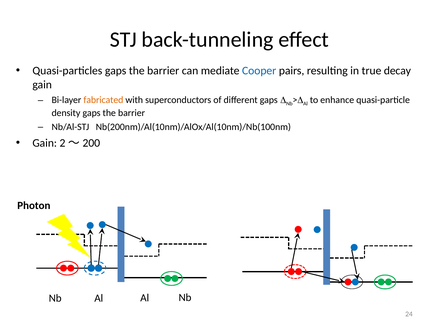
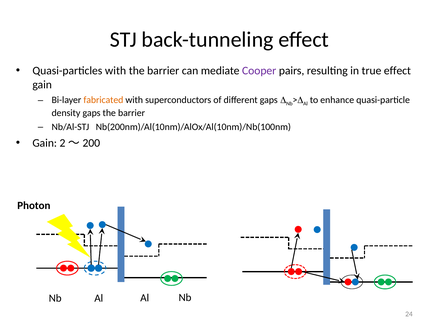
Quasi-particles gaps: gaps -> with (116, 71)
Cooper colour: blue -> purple (259, 71)
true decay: decay -> effect (397, 71)
